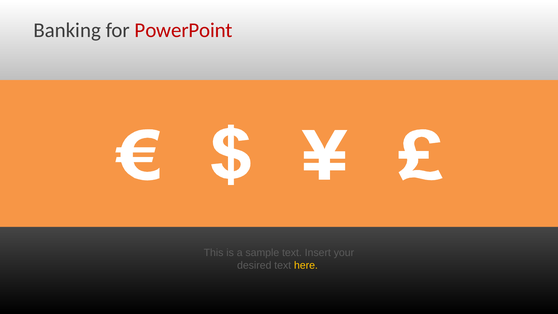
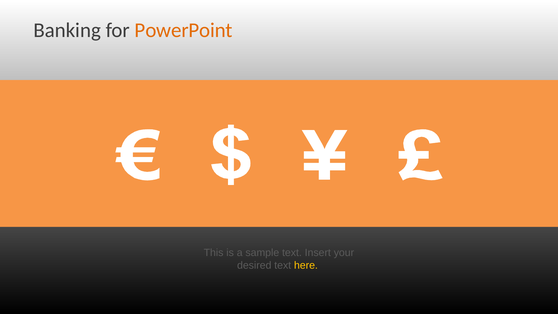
PowerPoint colour: red -> orange (184, 30)
